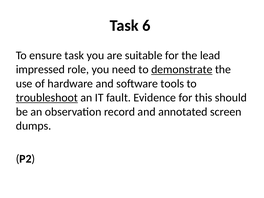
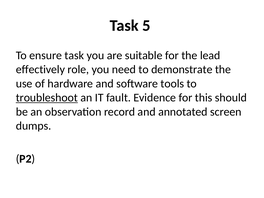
6: 6 -> 5 (146, 26)
impressed: impressed -> effectively (40, 69)
demonstrate underline: present -> none (182, 69)
